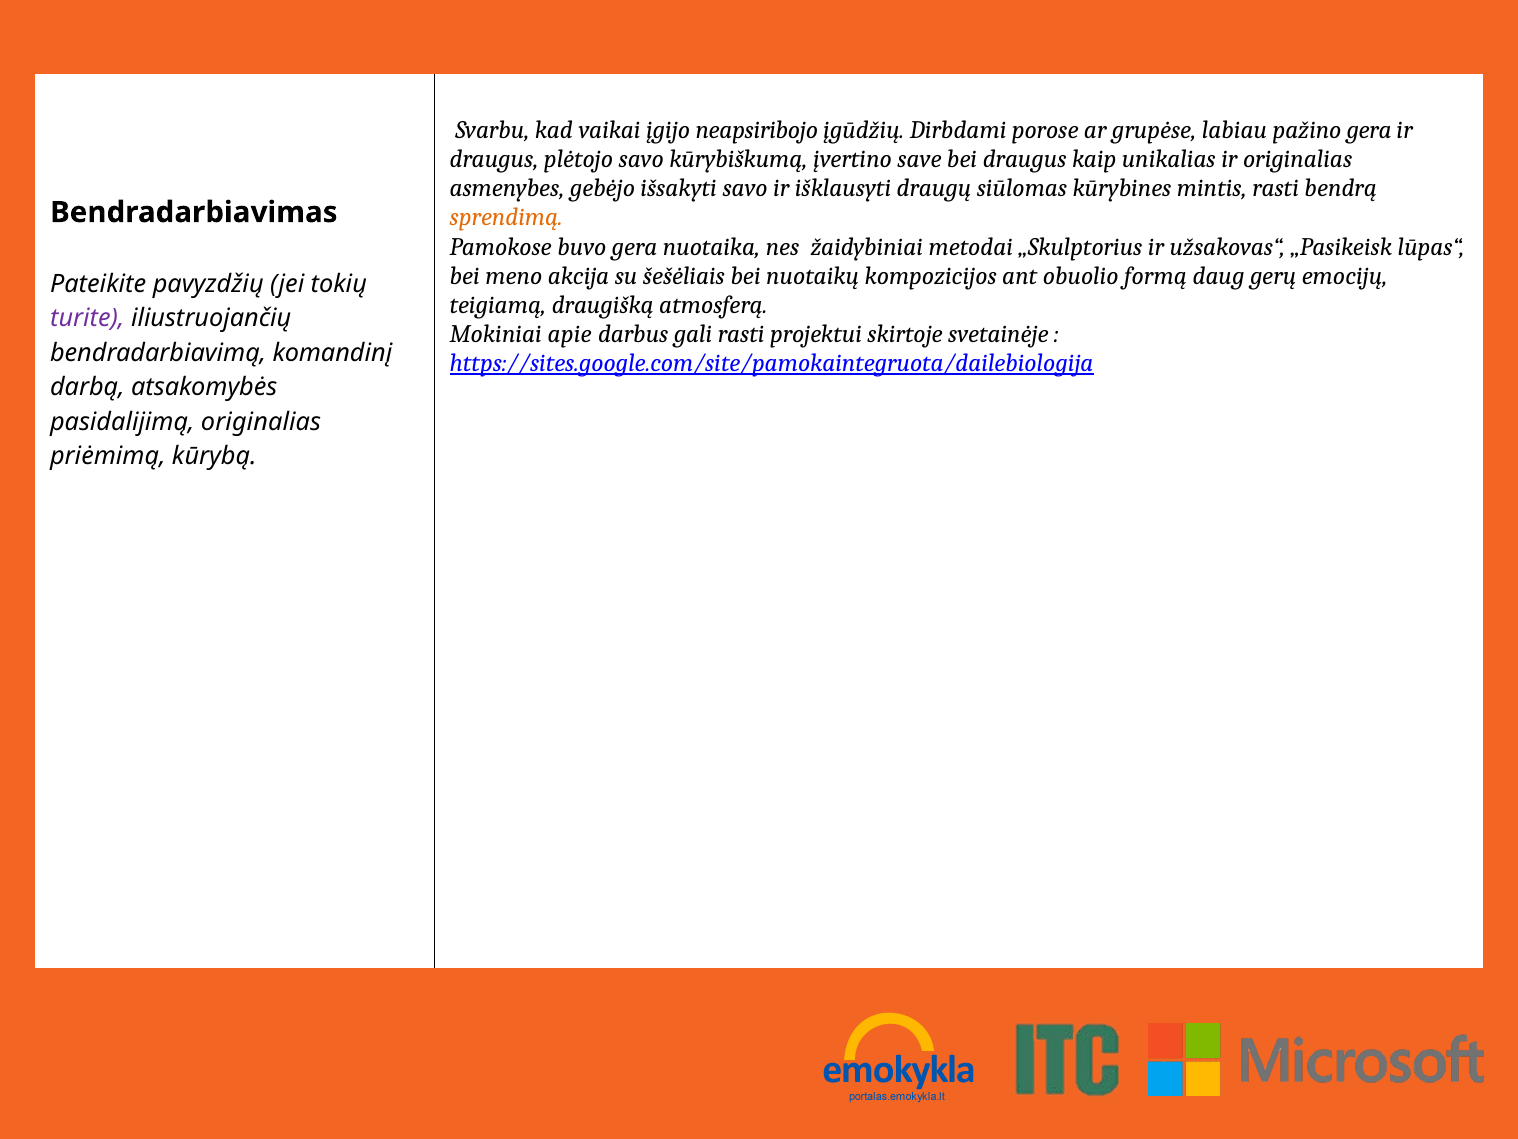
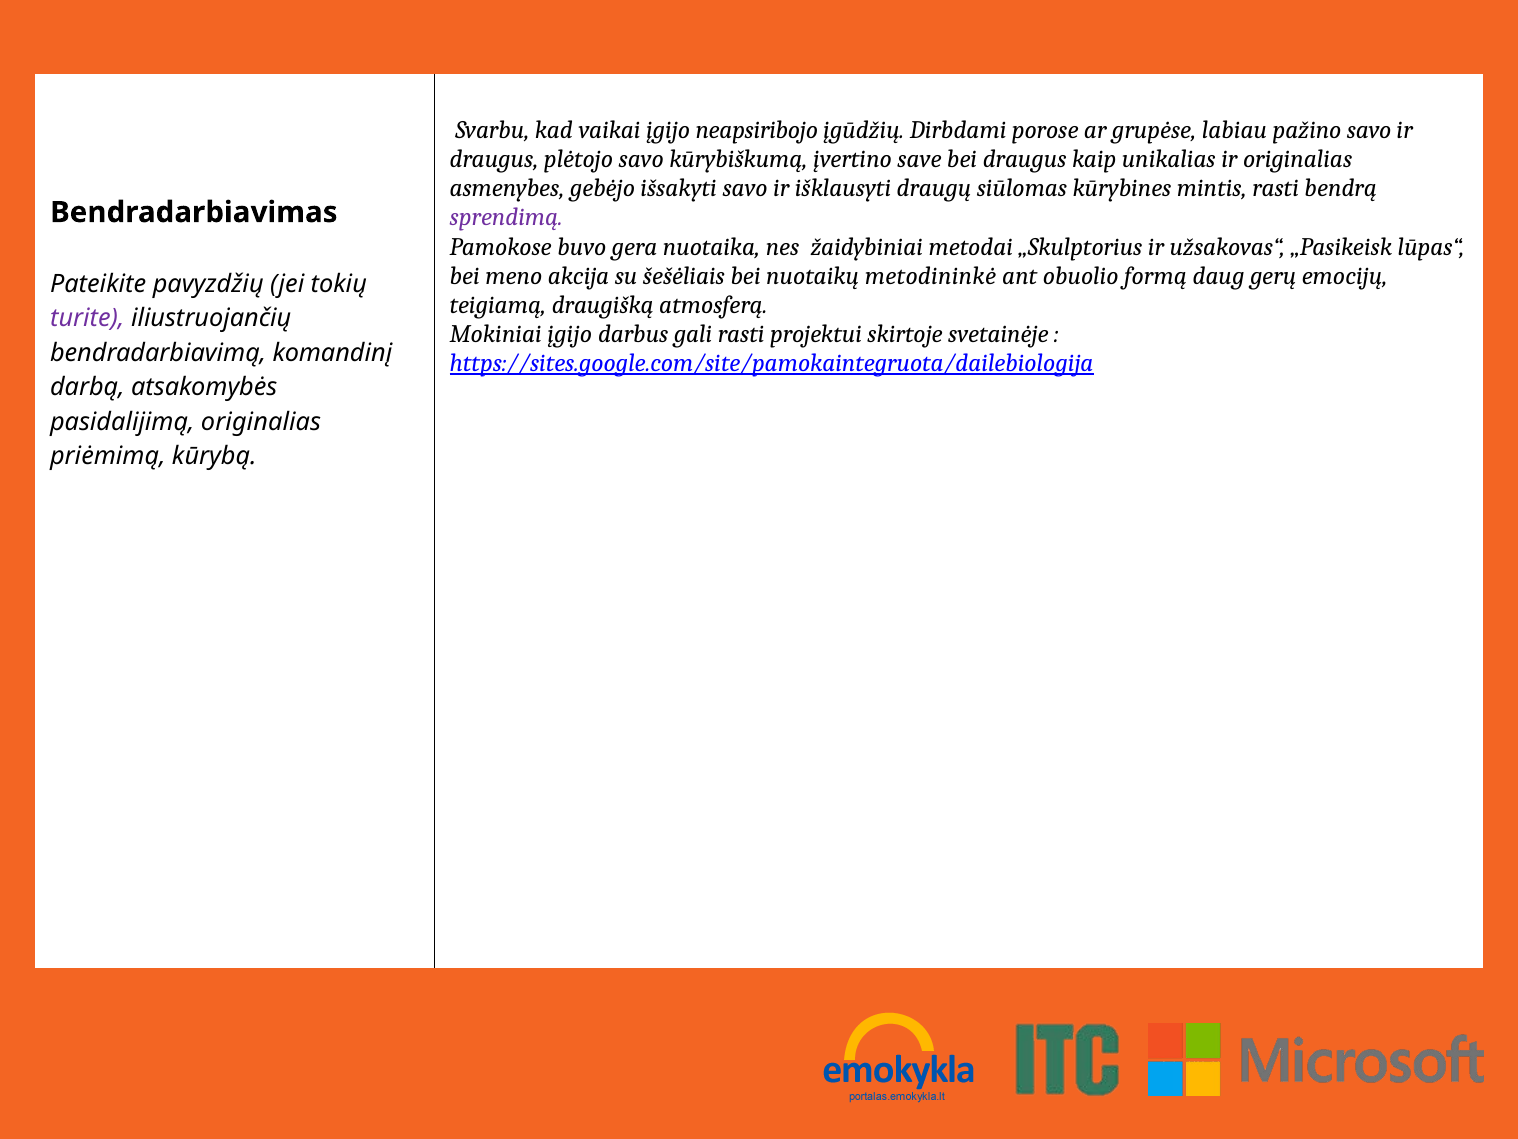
pažino gera: gera -> savo (1369, 130)
sprendimą colour: orange -> purple (506, 218)
kompozicijos: kompozicijos -> metodininkė (930, 276)
Mokiniai apie: apie -> įgijo (570, 334)
